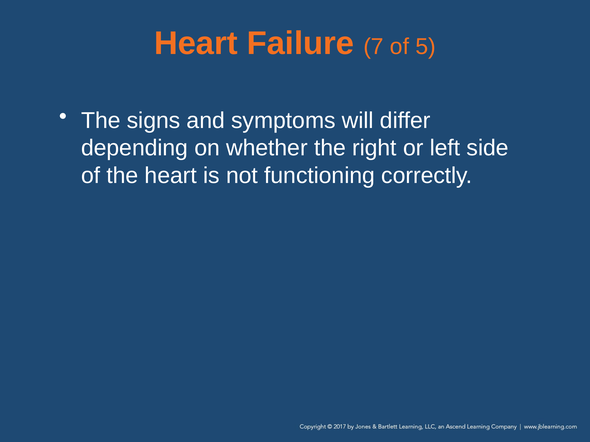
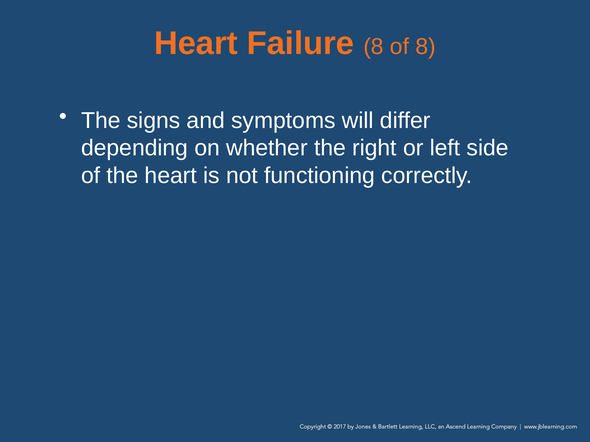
Failure 7: 7 -> 8 (374, 47)
of 5: 5 -> 8 (426, 47)
